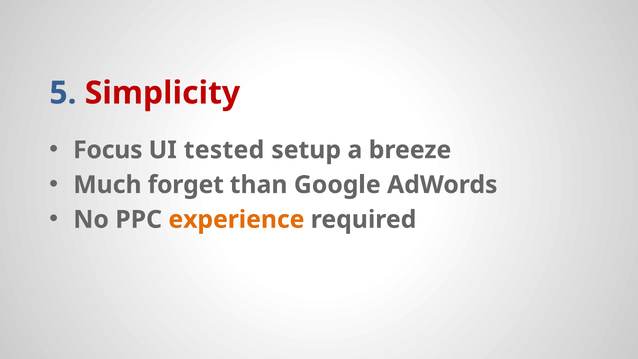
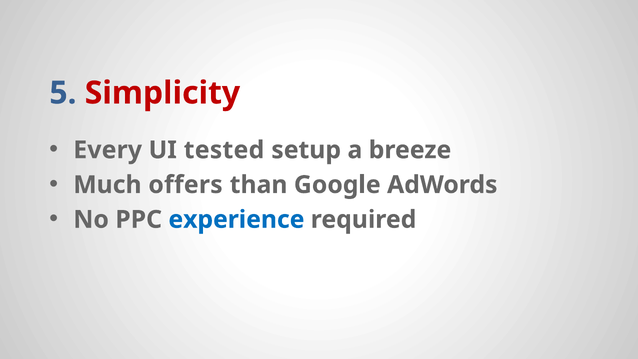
Focus: Focus -> Every (108, 150)
forget: forget -> offers (186, 185)
experience colour: orange -> blue (236, 220)
